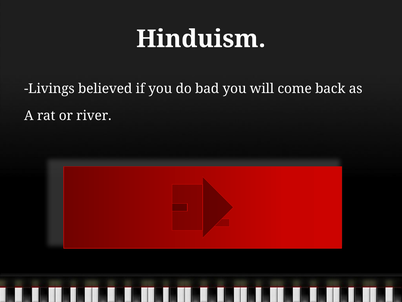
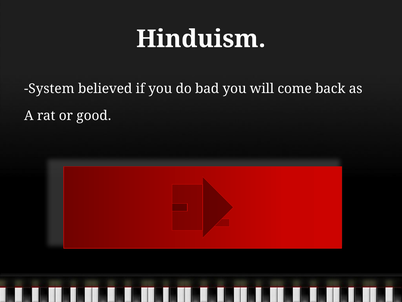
Livings: Livings -> System (49, 88)
river: river -> good (94, 116)
